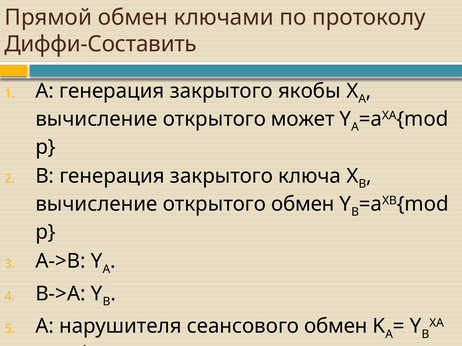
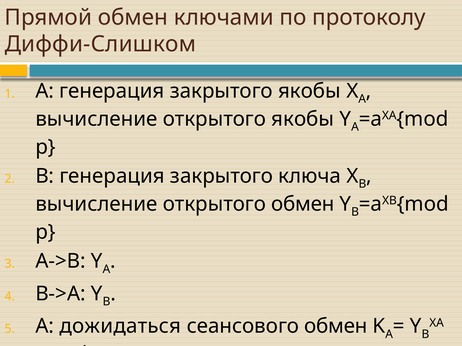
Диффи-Составить: Диффи-Составить -> Диффи-Слишком (100, 44)
открытого может: может -> якобы (303, 119)
нарушителя: нарушителя -> дожидаться (120, 327)
